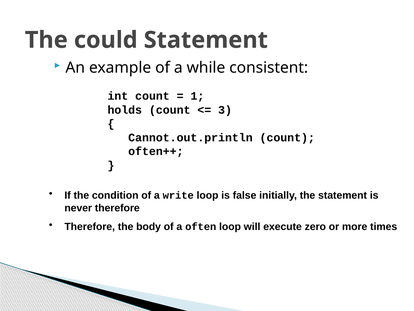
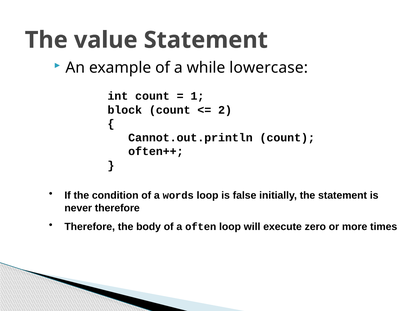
could: could -> value (106, 40)
consistent: consistent -> lowercase (269, 68)
holds: holds -> block (125, 110)
3: 3 -> 2 (225, 110)
write: write -> words (178, 195)
